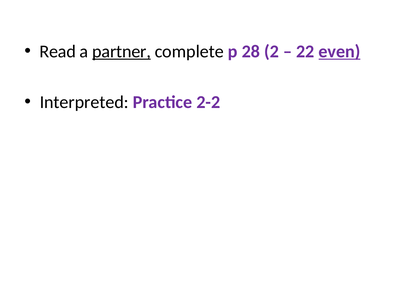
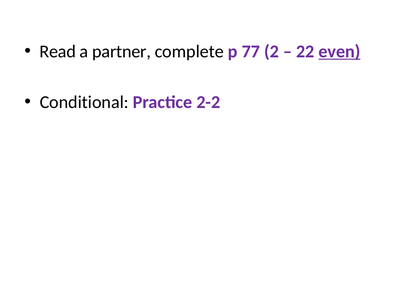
partner underline: present -> none (122, 51)
28: 28 -> 77 (251, 51)
Interpreted: Interpreted -> Conditional (84, 102)
